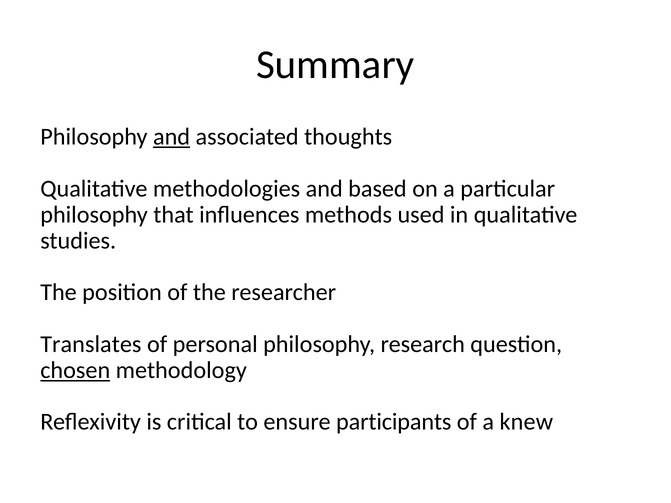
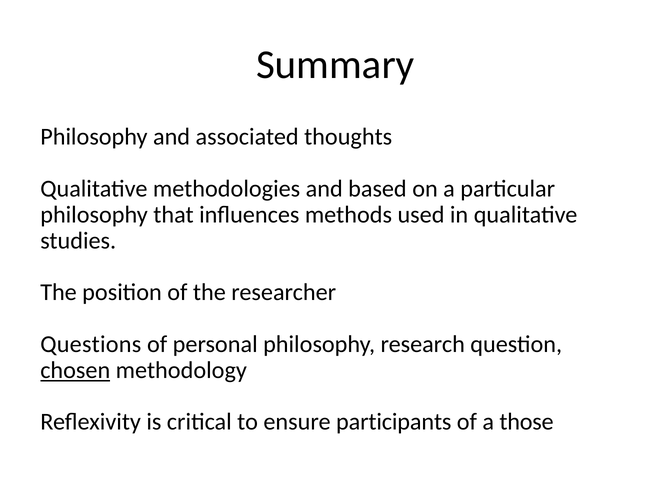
and underline: present -> none (172, 137)
Translates: Translates -> Questions (91, 344)
knew: knew -> those (527, 422)
